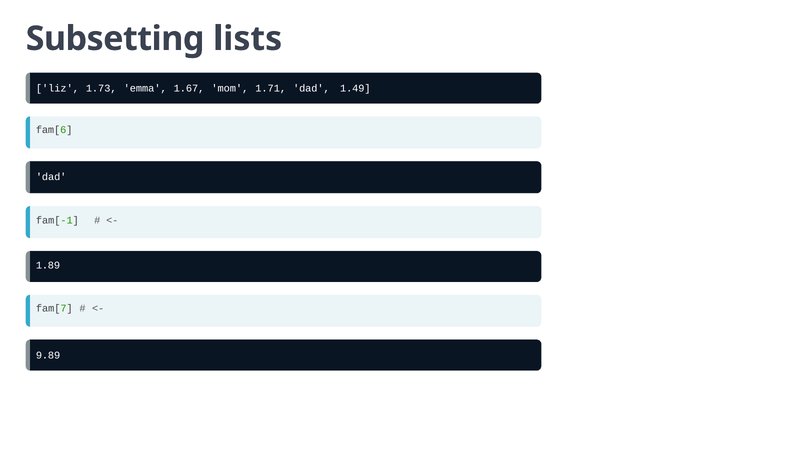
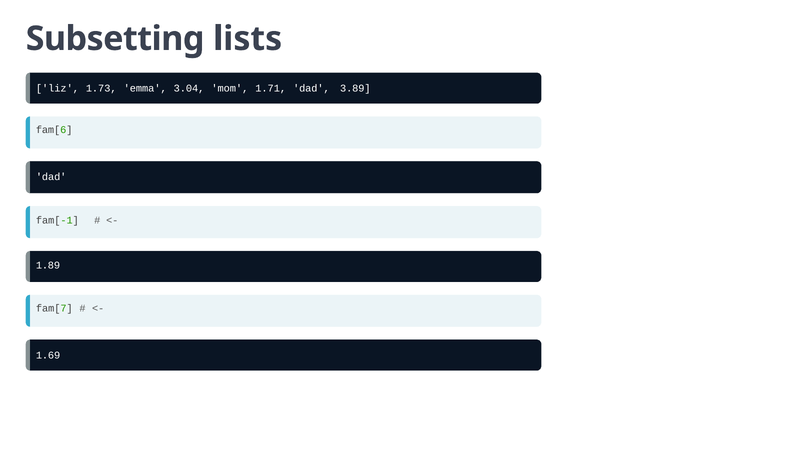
1.67: 1.67 -> 3.04 (189, 88)
1.49: 1.49 -> 3.89 (355, 88)
9.89: 9.89 -> 1.69 (48, 355)
